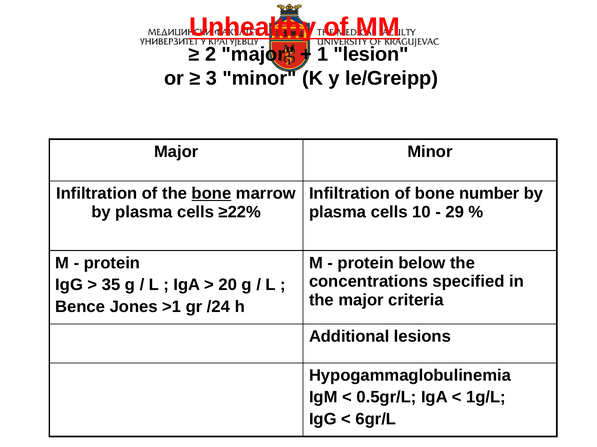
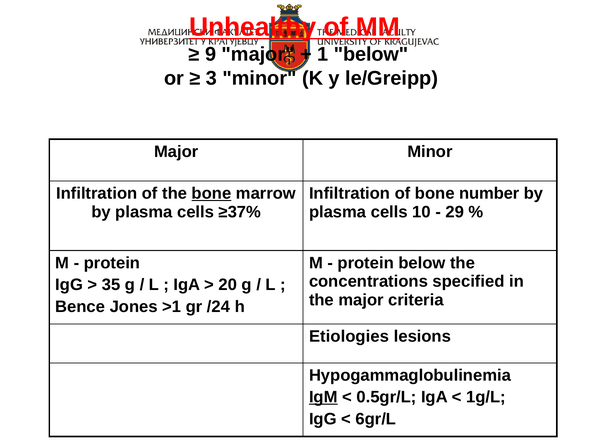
2: 2 -> 9 (211, 54)
1 lesion: lesion -> below (371, 54)
≥22%: ≥22% -> ≥37% (240, 212)
Additional: Additional -> Etiologies (349, 337)
IgM underline: none -> present (323, 398)
